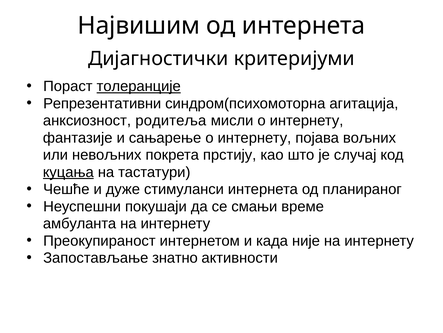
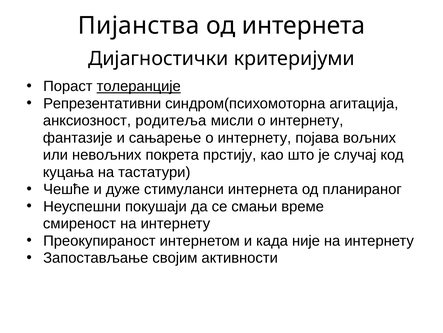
Највишим: Највишим -> Пијанства (139, 26)
куцања underline: present -> none (68, 172)
амбуланта: амбуланта -> смиреност (80, 223)
знатно: знатно -> својим (175, 257)
